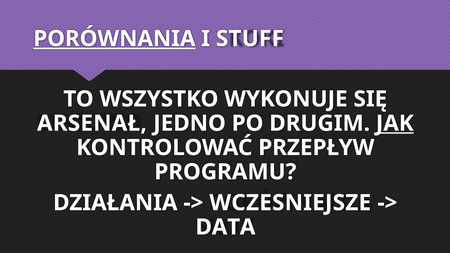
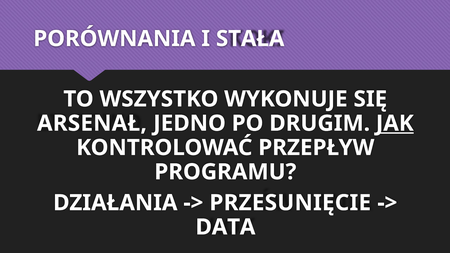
PORÓWNANIA underline: present -> none (114, 39)
STUFF: STUFF -> STAŁA (250, 39)
WCZESNIEJSZE: WCZESNIEJSZE -> PRZESUNIĘCIE (290, 203)
